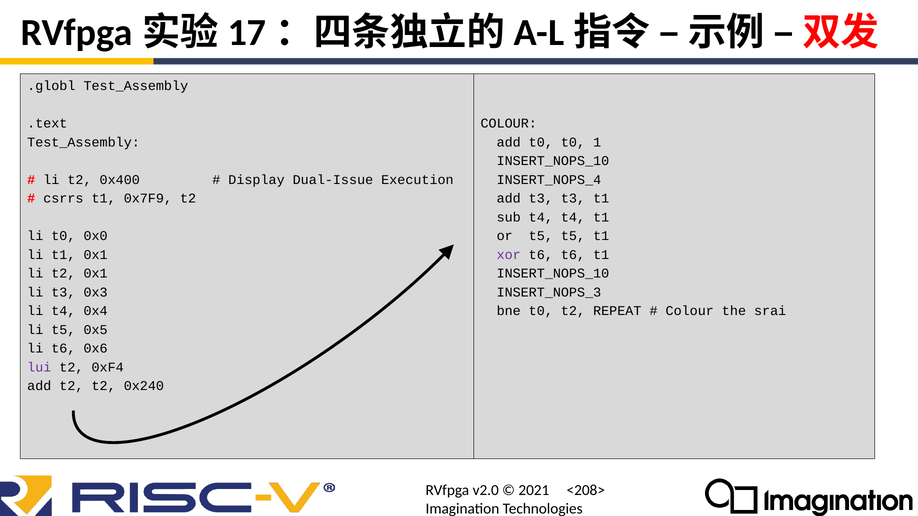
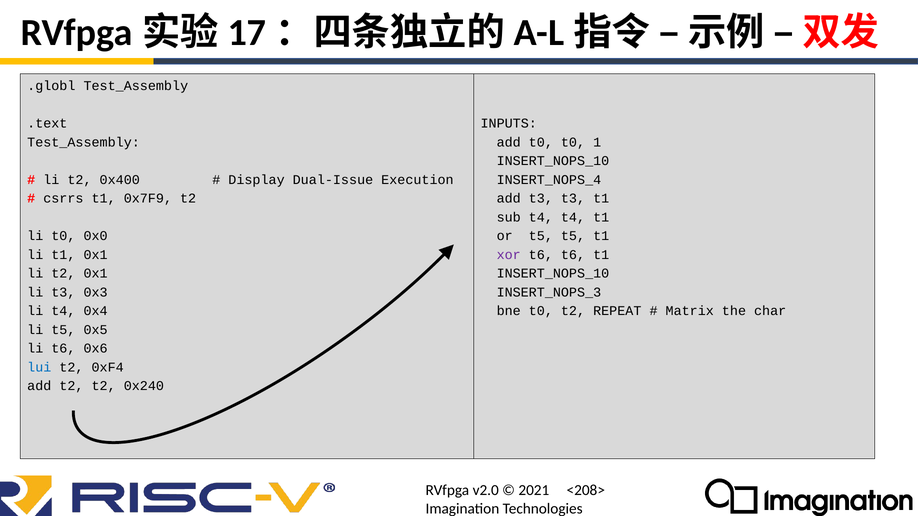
COLOUR: COLOUR -> INPUTS (509, 124)
Colour: Colour -> Matrix (690, 311)
srai: srai -> char (770, 311)
lui colour: purple -> blue (39, 367)
